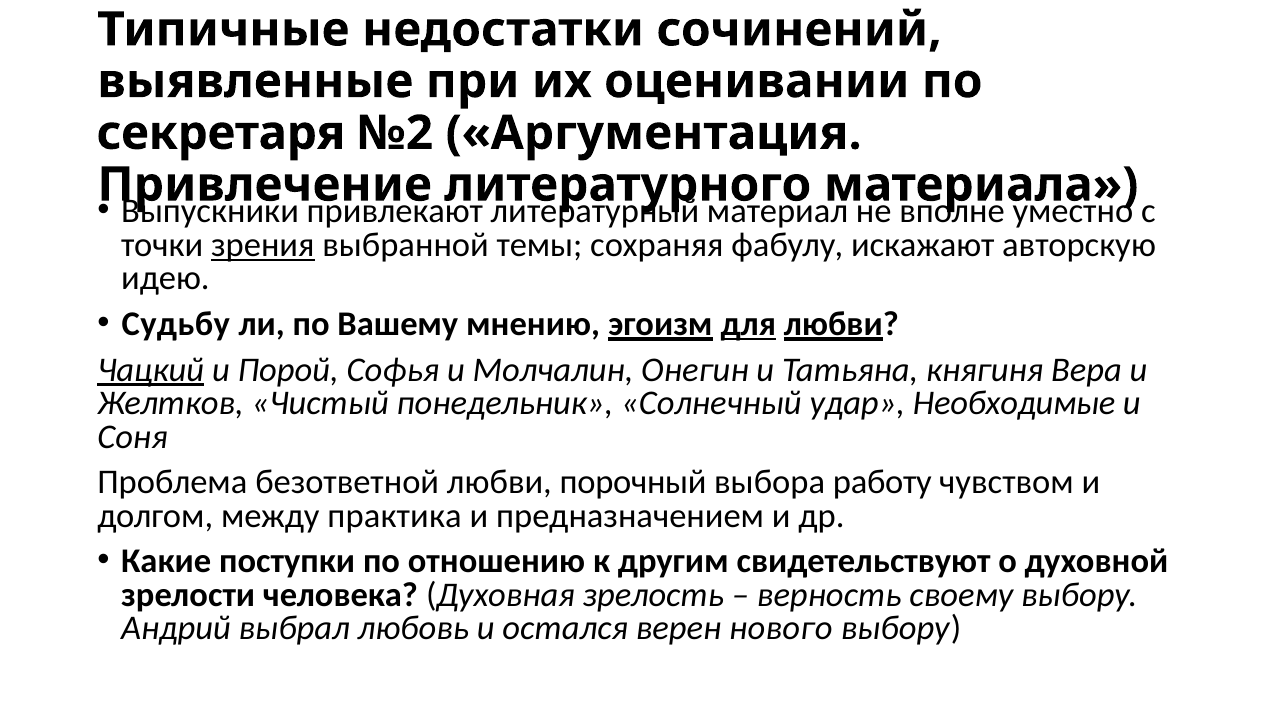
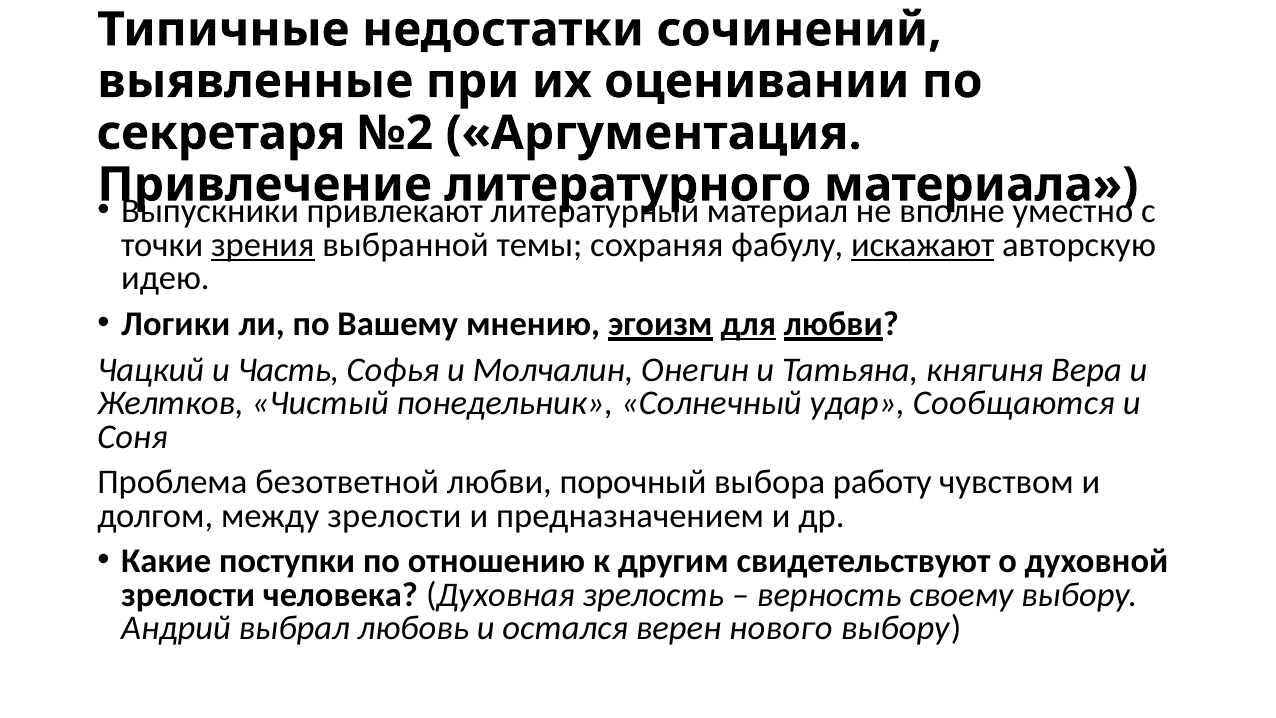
искажают underline: none -> present (923, 245)
Судьбу: Судьбу -> Логики (176, 324)
Чацкий underline: present -> none (151, 369)
Порой: Порой -> Часть (288, 369)
Необходимые: Необходимые -> Сообщаются (1014, 403)
между практика: практика -> зрелости (395, 516)
